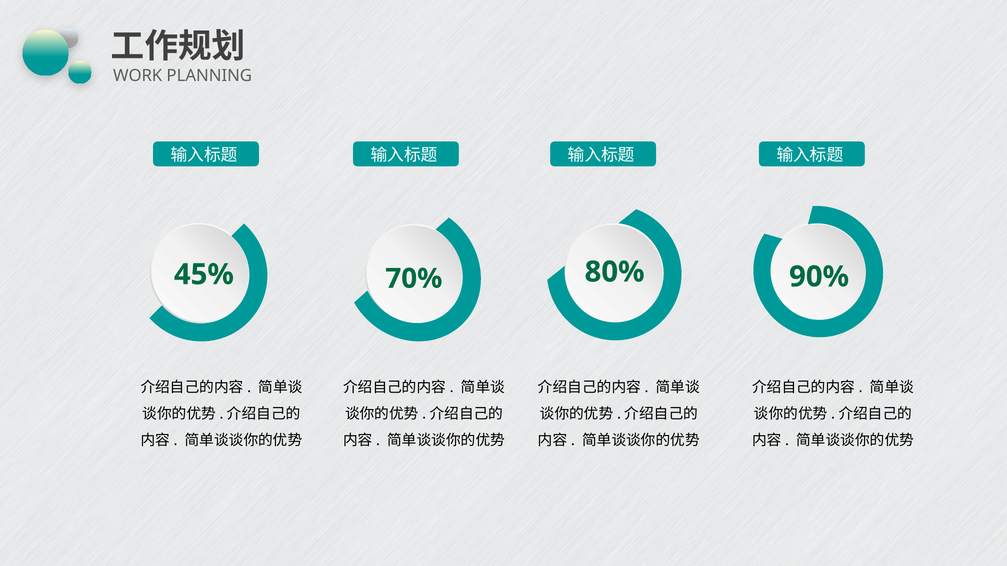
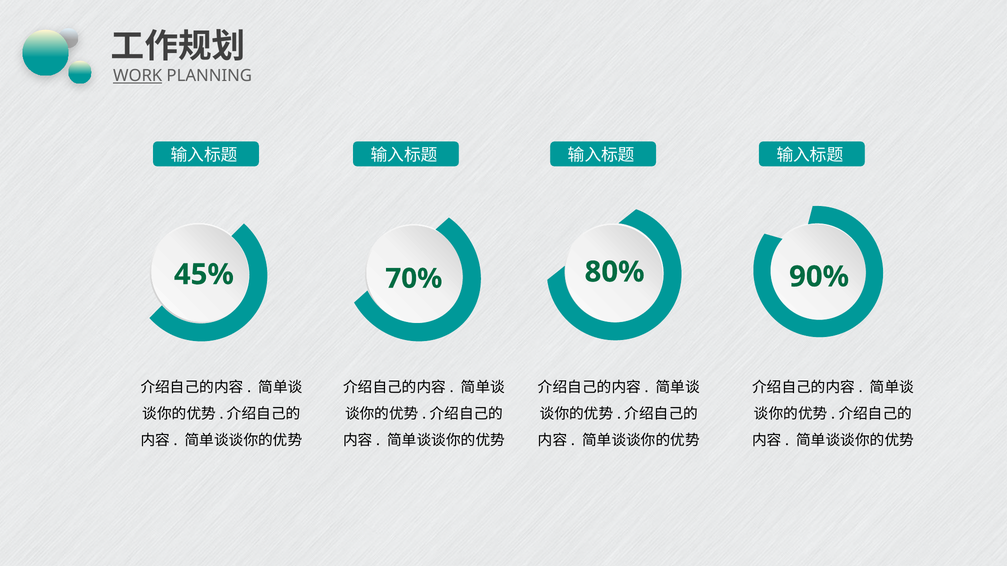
WORK underline: none -> present (138, 76)
